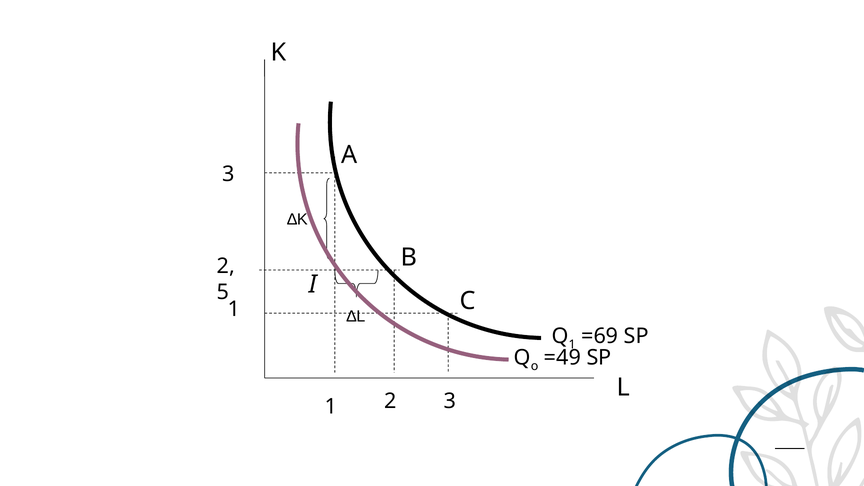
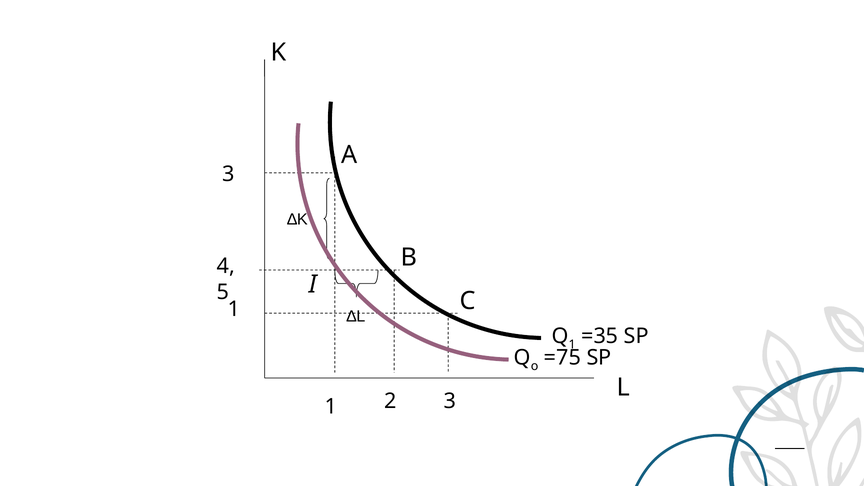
2: 2 -> 4 (226, 266)
=69: =69 -> =35 (600, 336)
=49: =49 -> =75 (562, 358)
